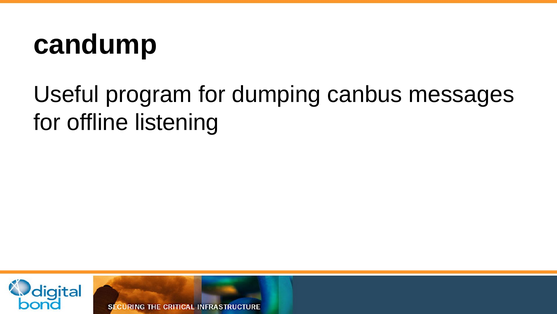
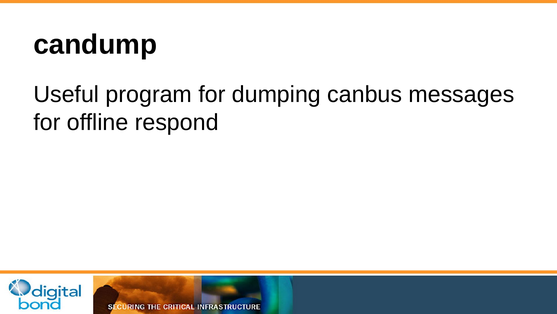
listening: listening -> respond (177, 122)
